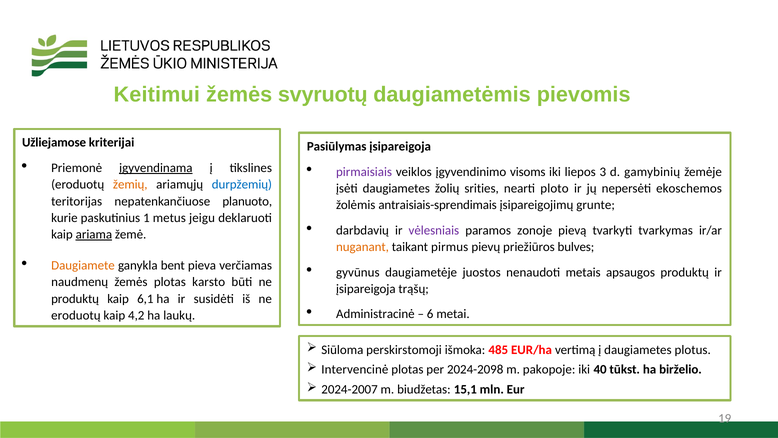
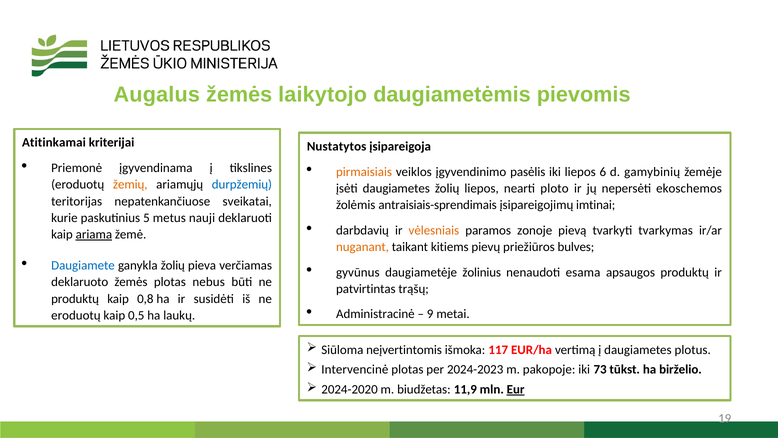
Keitimui: Keitimui -> Augalus (157, 94)
svyruotų: svyruotų -> laikytojo (323, 94)
Užliejamose: Užliejamose -> Atitinkamai (54, 143)
Pasiūlymas: Pasiūlymas -> Nustatytos (337, 146)
įgyvendinama underline: present -> none (156, 168)
pirmaisiais colour: purple -> orange (364, 172)
visoms: visoms -> pasėlis (528, 172)
3: 3 -> 6 (603, 172)
žolių srities: srities -> liepos (482, 188)
planuoto: planuoto -> sveikatai (247, 201)
grunte: grunte -> imtinai (596, 205)
1: 1 -> 5 (147, 218)
jeigu: jeigu -> nauji (202, 218)
vėlesniais colour: purple -> orange (434, 230)
pirmus: pirmus -> kitiems (450, 247)
Daugiamete colour: orange -> blue (83, 265)
ganykla bent: bent -> žolių (173, 265)
juostos: juostos -> žolinius (482, 272)
metais: metais -> esama (583, 272)
naudmenų: naudmenų -> deklaruoto (80, 282)
karsto: karsto -> nebus (209, 282)
įsipareigoja: įsipareigoja -> patvirtintas (366, 289)
6,1: 6,1 -> 0,8 (145, 299)
6: 6 -> 9 (430, 314)
4,2: 4,2 -> 0,5 (136, 315)
perskirstomoji: perskirstomoji -> neįvertintomis (404, 349)
485: 485 -> 117 (498, 349)
2024-2098: 2024-2098 -> 2024-2023 (475, 369)
40: 40 -> 73 (600, 369)
2024-2007: 2024-2007 -> 2024-2020 (350, 389)
15,1: 15,1 -> 11,9 (465, 389)
Eur underline: none -> present (516, 389)
